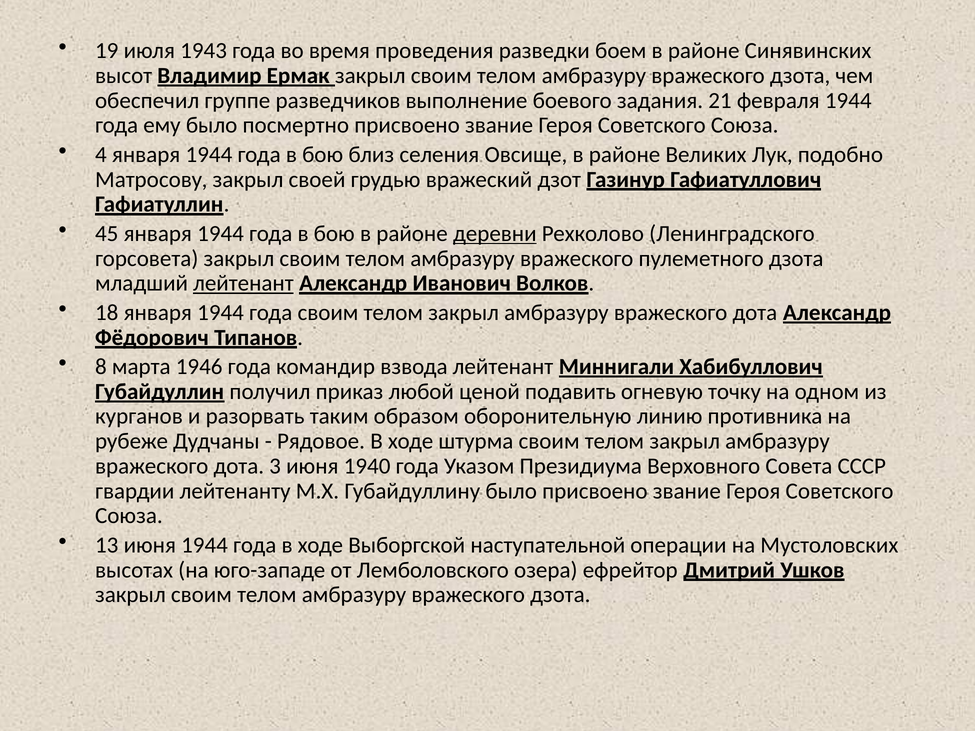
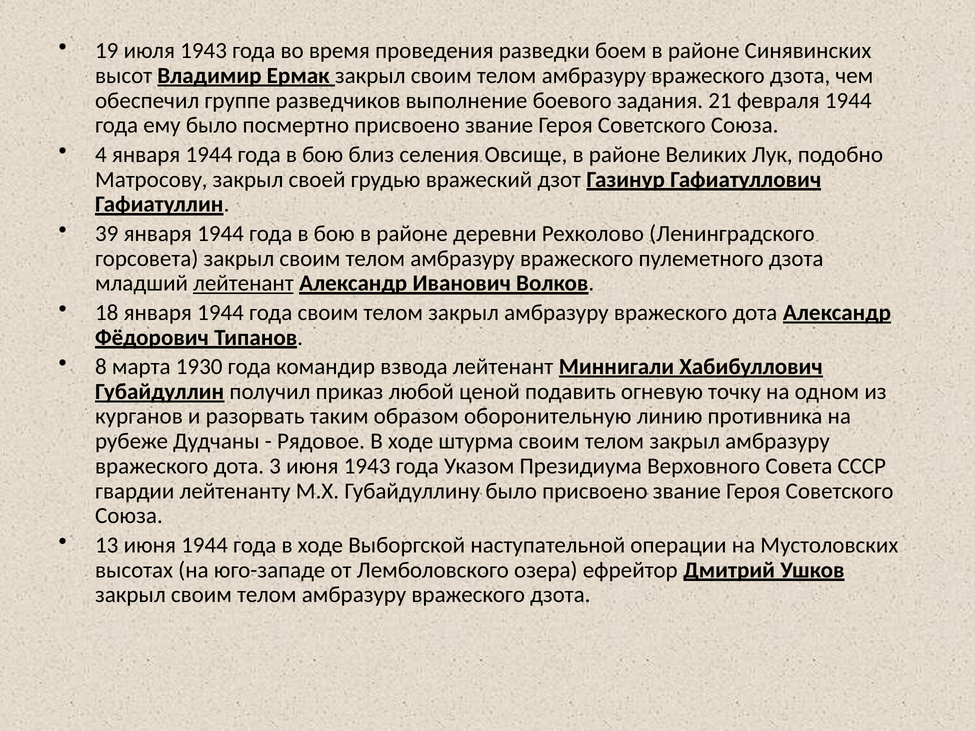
45: 45 -> 39 (107, 234)
деревни underline: present -> none (495, 234)
1946: 1946 -> 1930 (199, 367)
июня 1940: 1940 -> 1943 (367, 466)
